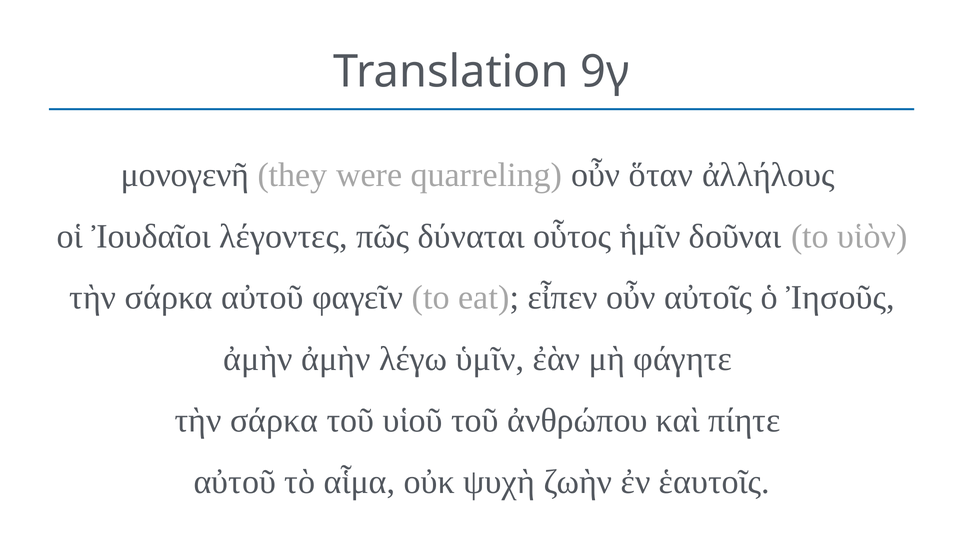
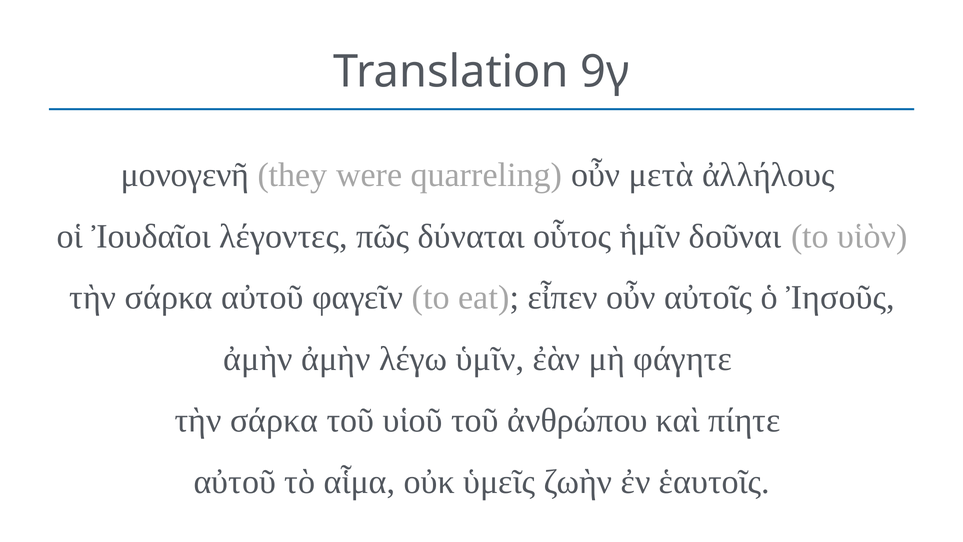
ὅταν: ὅταν -> μετὰ (661, 175)
ψυχὴ: ψυχὴ -> ὑμεῖς (499, 482)
